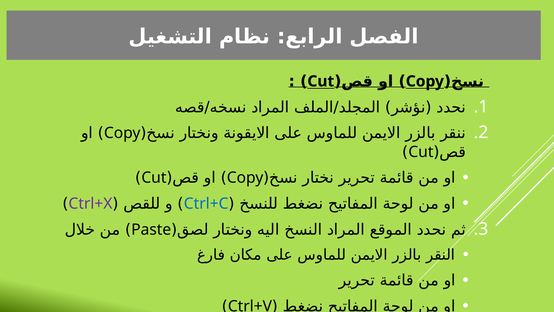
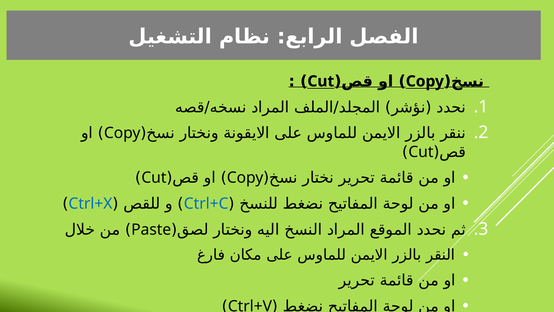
Ctrl+X colour: purple -> blue (90, 203)
